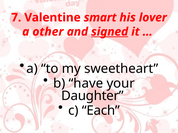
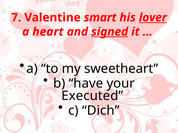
lover underline: none -> present (153, 18)
other: other -> heart (48, 32)
Daughter: Daughter -> Executed (92, 96)
Each: Each -> Dich (101, 111)
